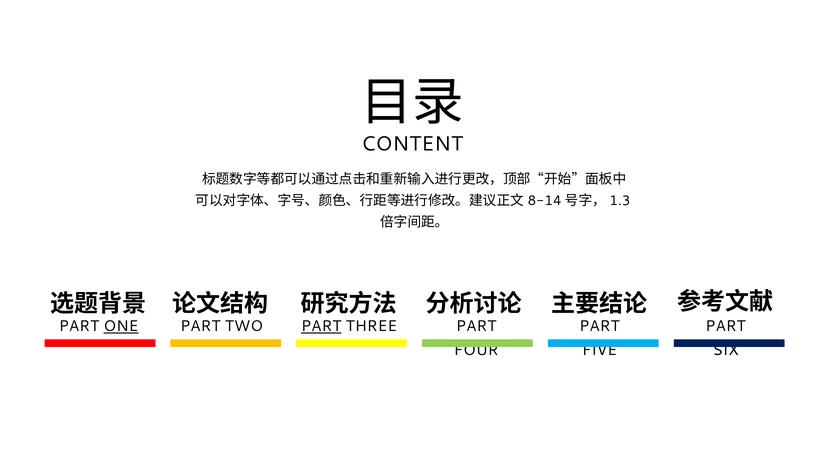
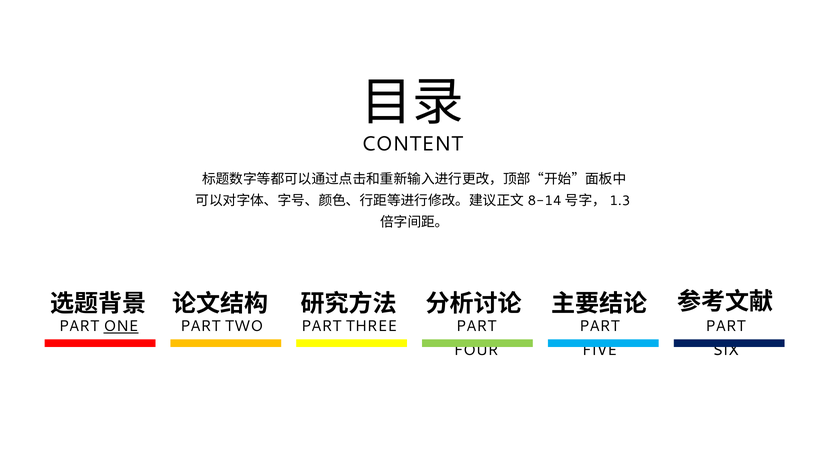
PART underline: present -> none (321, 327)
